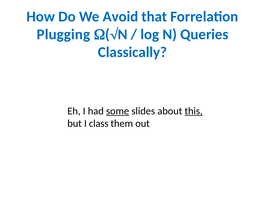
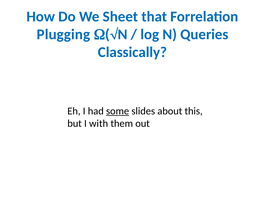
Avoid: Avoid -> Sheet (120, 17)
this underline: present -> none (194, 111)
class: class -> with (99, 124)
